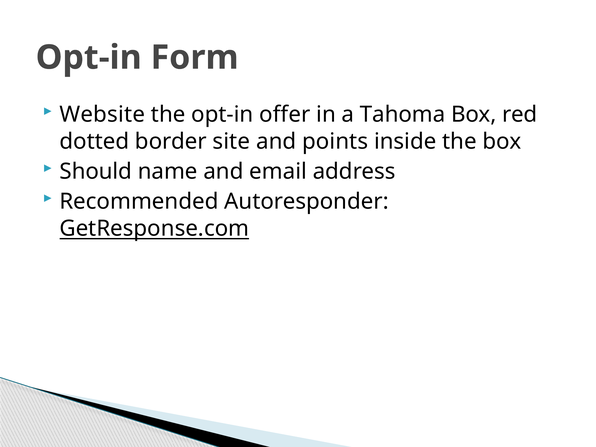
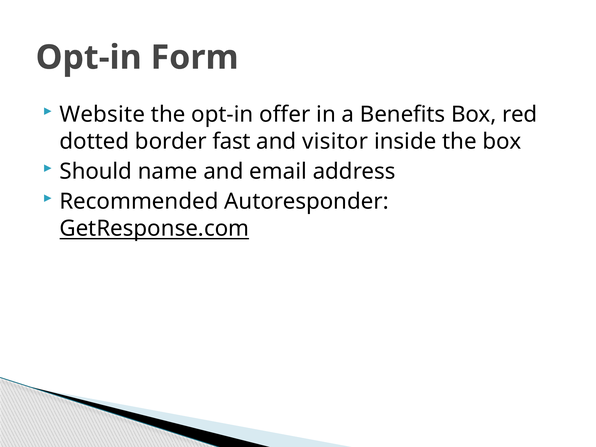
Tahoma: Tahoma -> Benefits (403, 114)
site: site -> fast (232, 141)
points: points -> visitor (335, 141)
